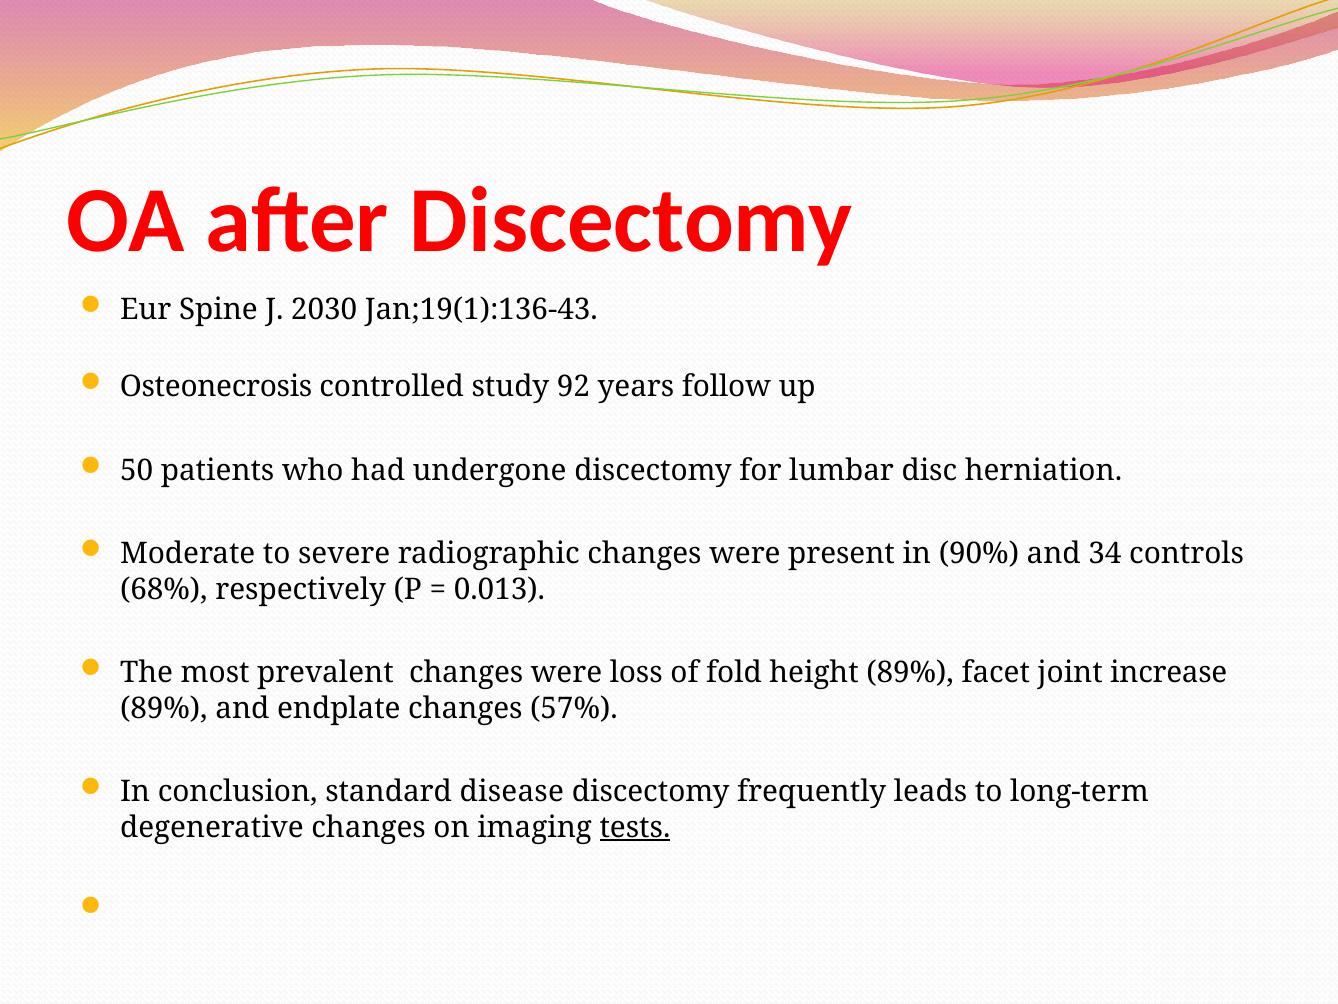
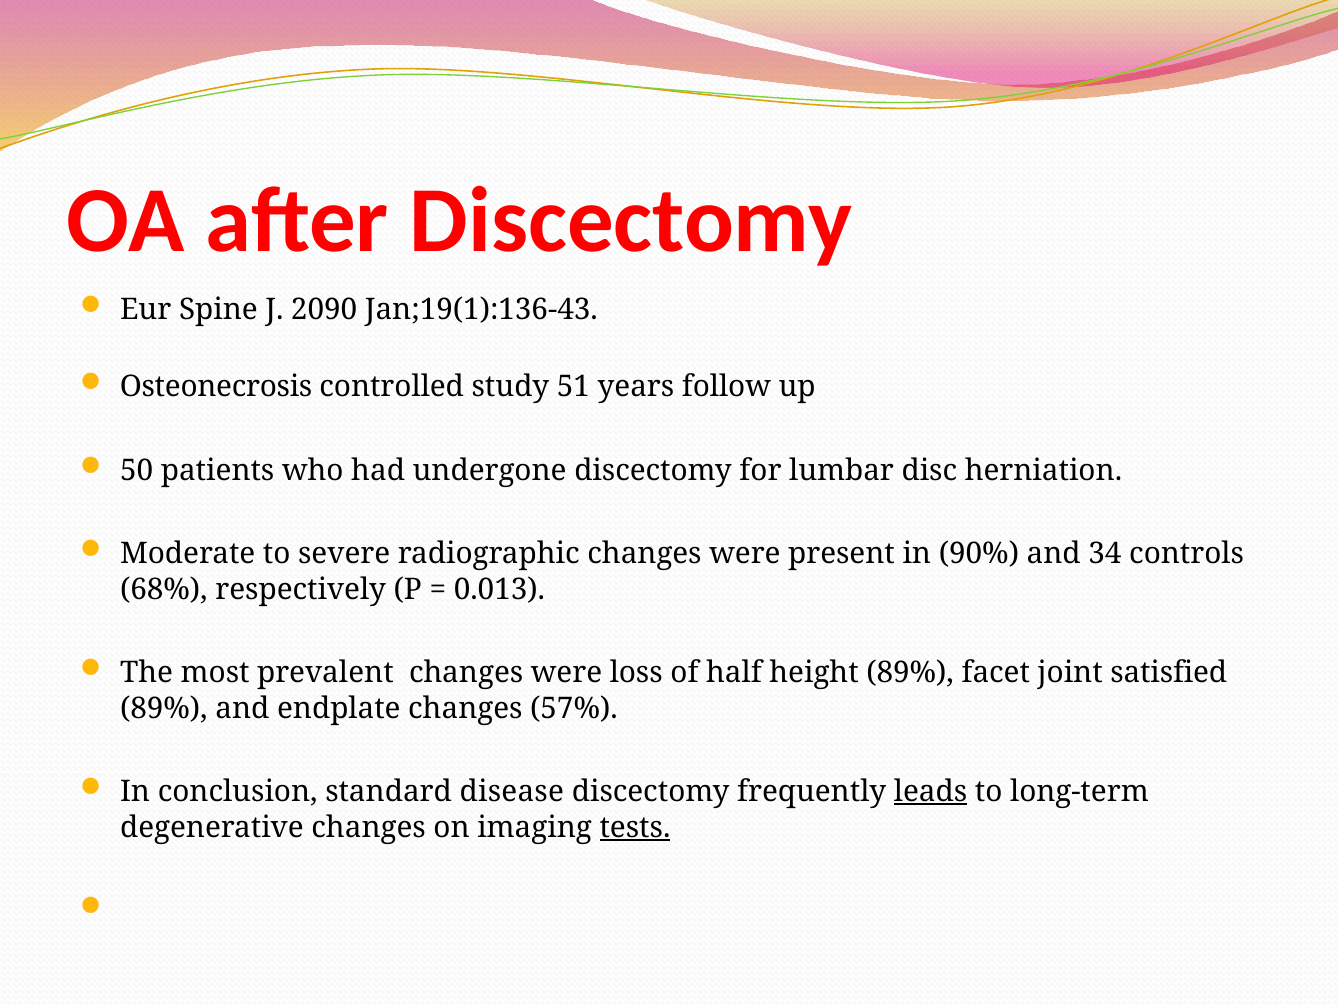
2030: 2030 -> 2090 (324, 310)
92: 92 -> 51 (573, 387)
fold: fold -> half (734, 672)
increase: increase -> satisfied (1169, 672)
leads underline: none -> present (931, 791)
